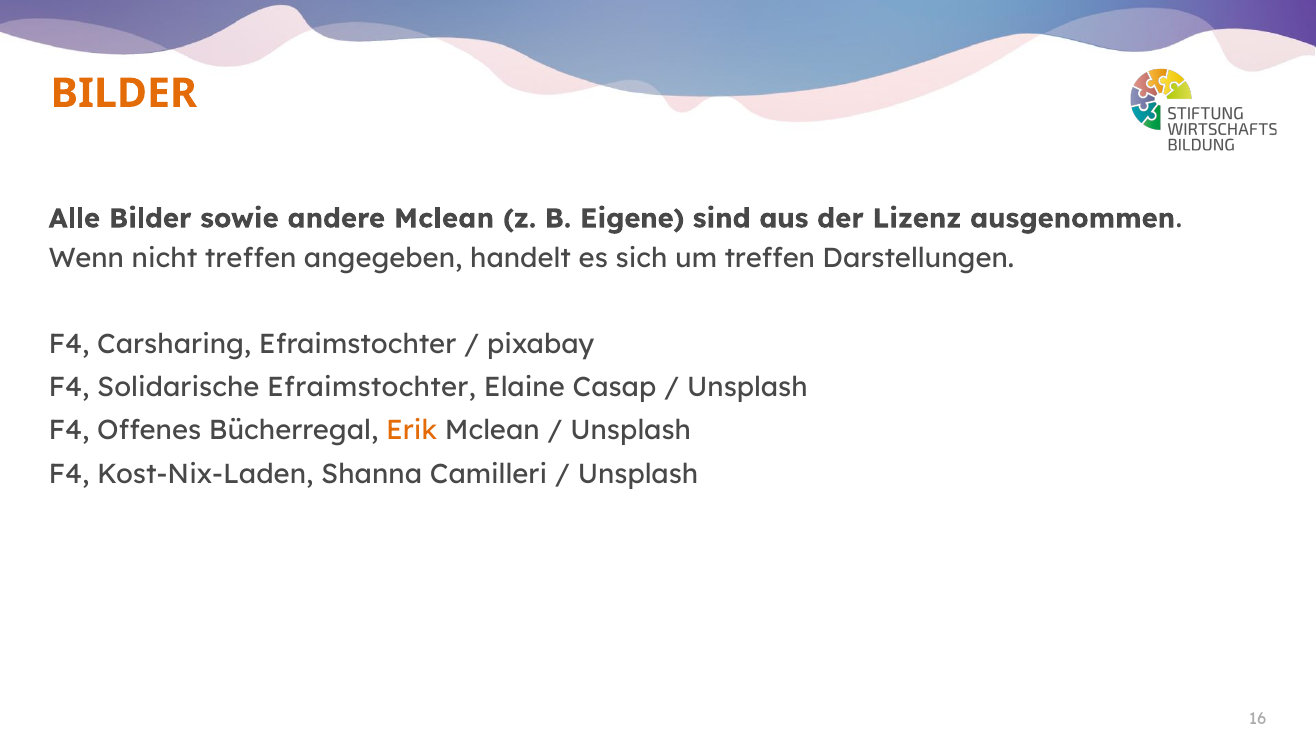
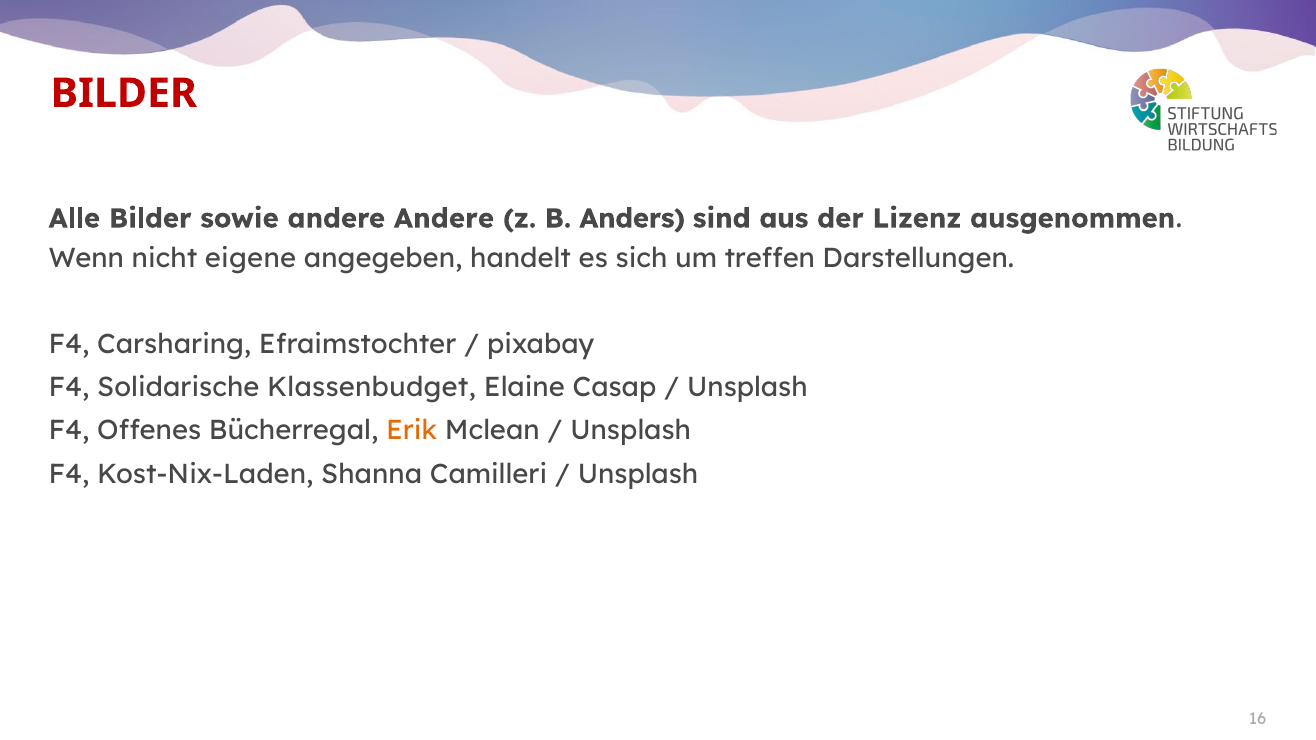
BILDER colour: orange -> red (124, 93)
andere Mclean: Mclean -> Andere (444, 219)
Eigene: Eigene -> Anders (632, 219)
nicht treffen: treffen -> eigene (251, 258)
Solidarische Efraimstochter: Efraimstochter -> Klassenbudget (372, 388)
